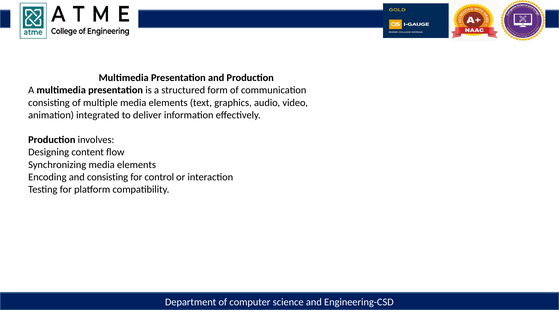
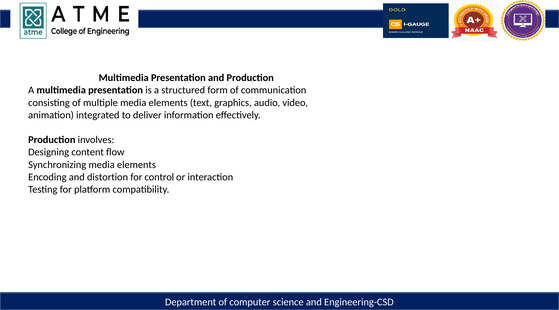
and consisting: consisting -> distortion (108, 177)
